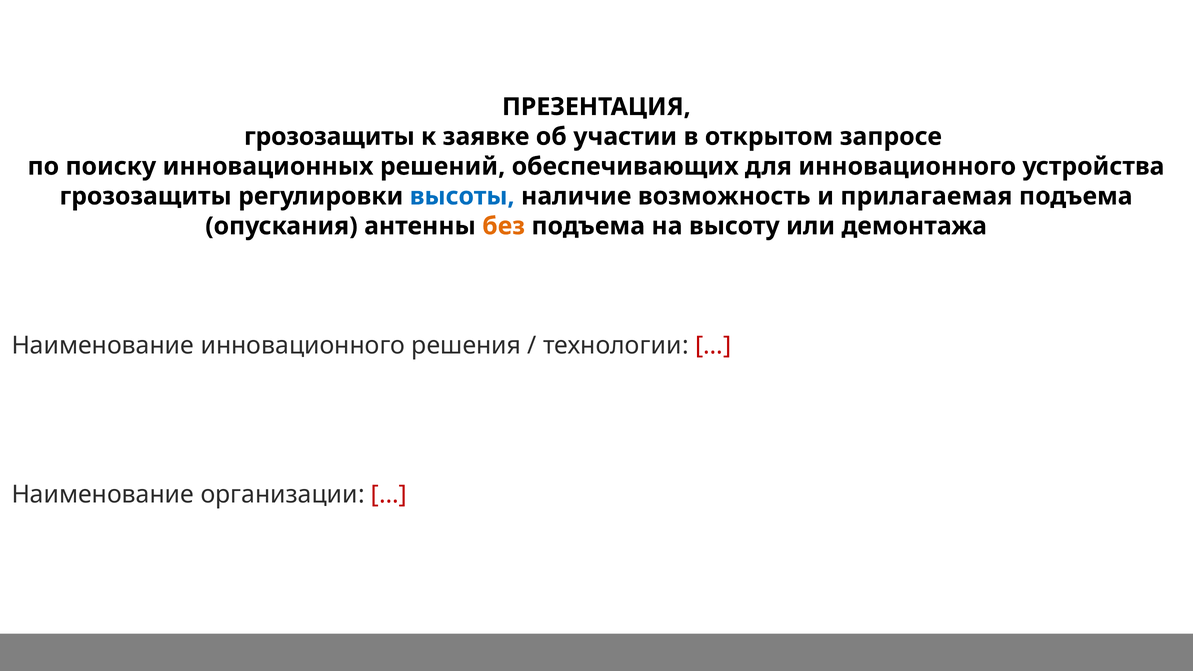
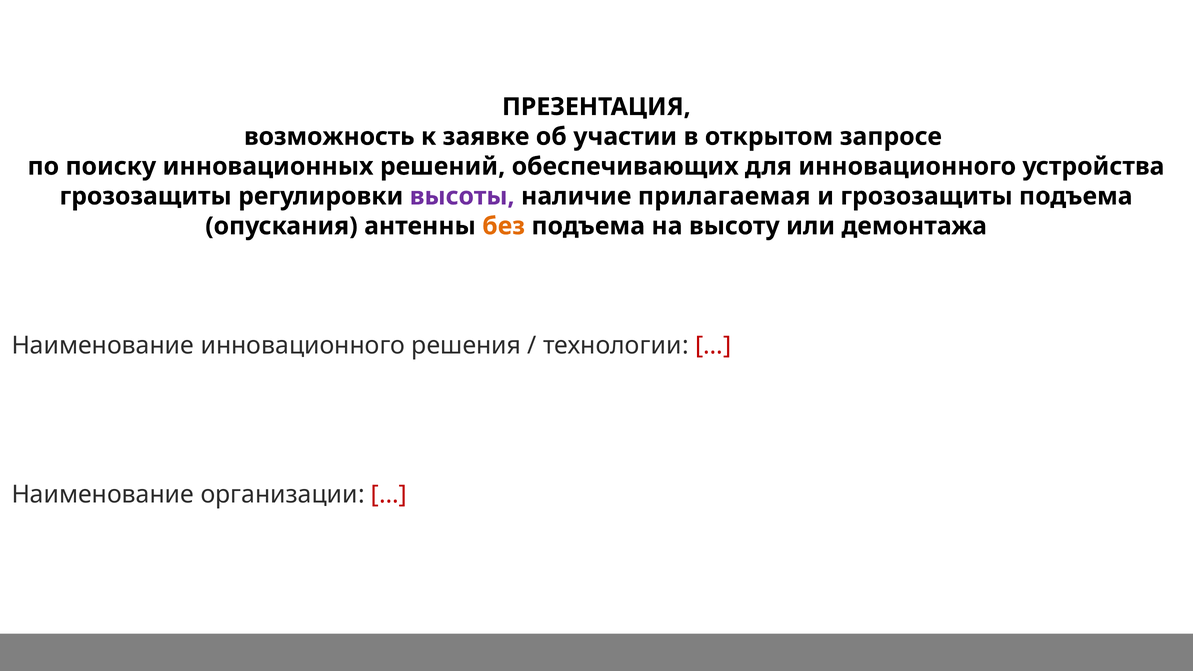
грозозащиты: грозозащиты -> возможность (329, 137)
высоты colour: blue -> purple (462, 196)
возможность: возможность -> прилагаемая (724, 196)
и прилагаемая: прилагаемая -> грозозащиты (926, 196)
